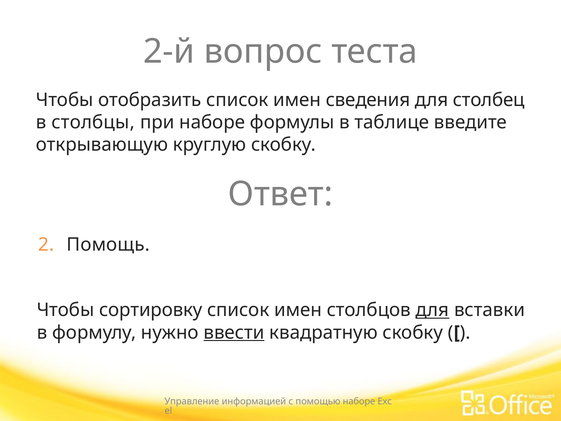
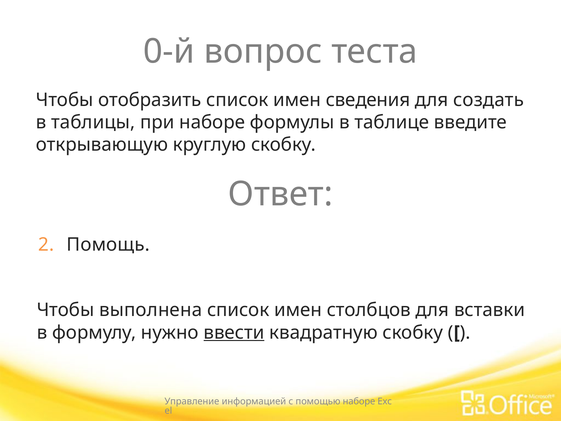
2-й: 2-й -> 0-й (169, 51)
столбец: столбец -> создать (489, 100)
столбцы: столбцы -> таблицы (93, 122)
сортировку: сортировку -> выполнена (151, 310)
для underline: present -> none (432, 310)
